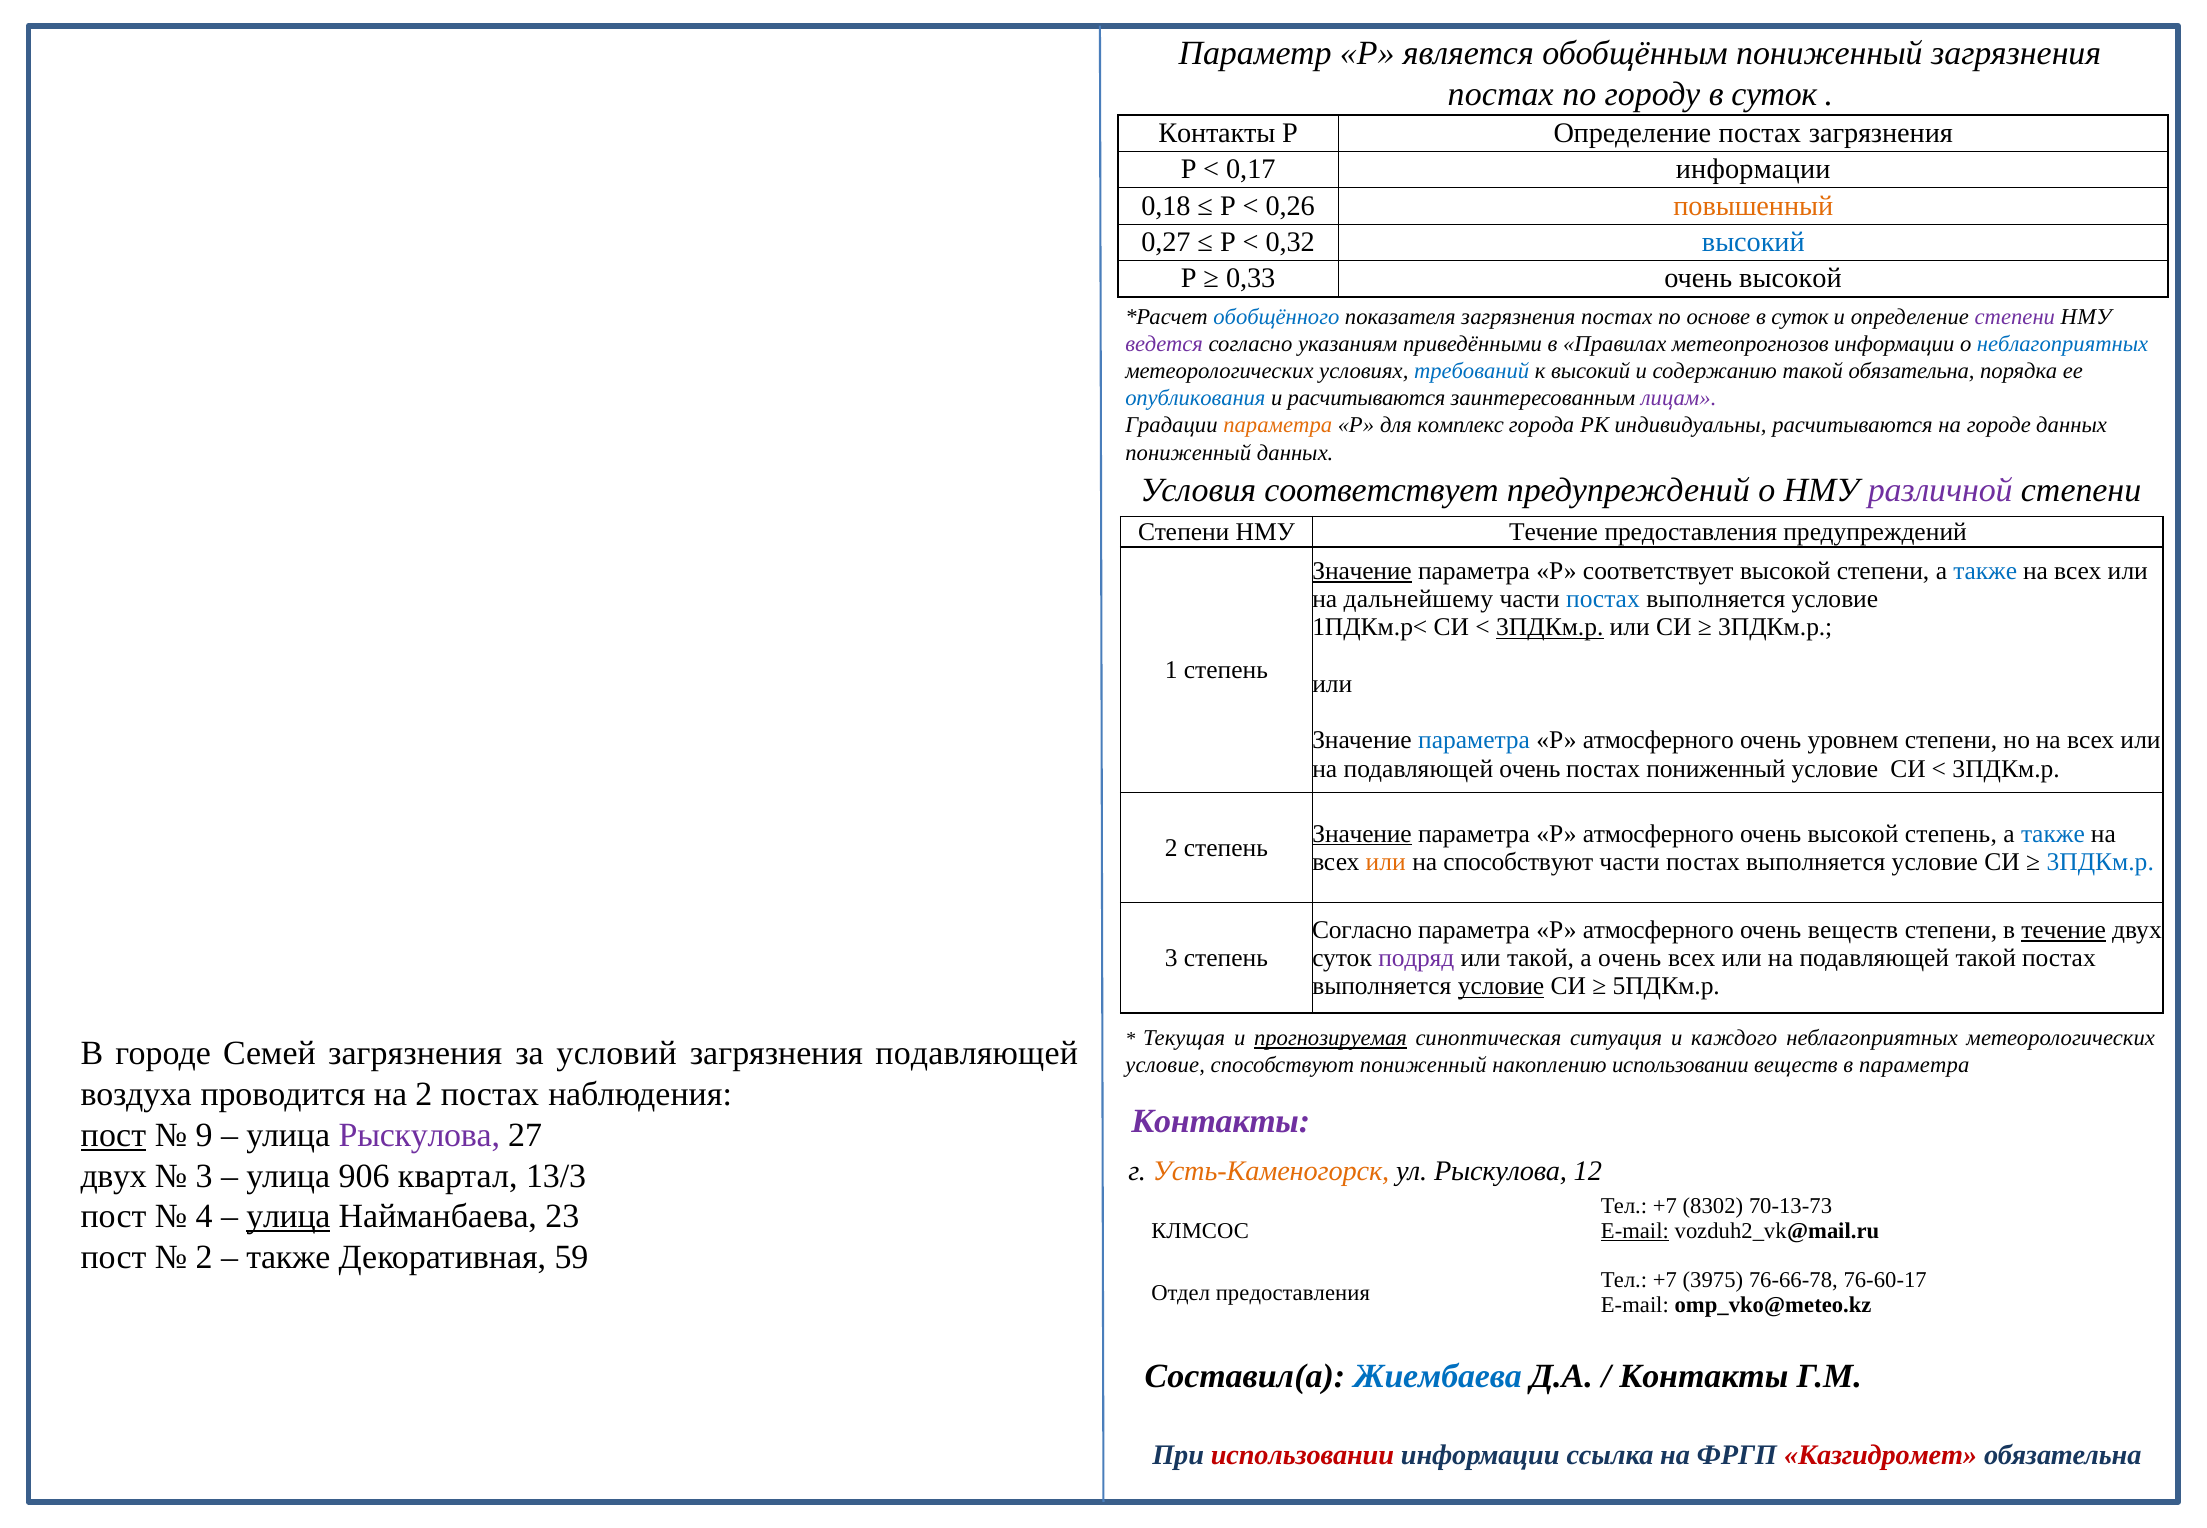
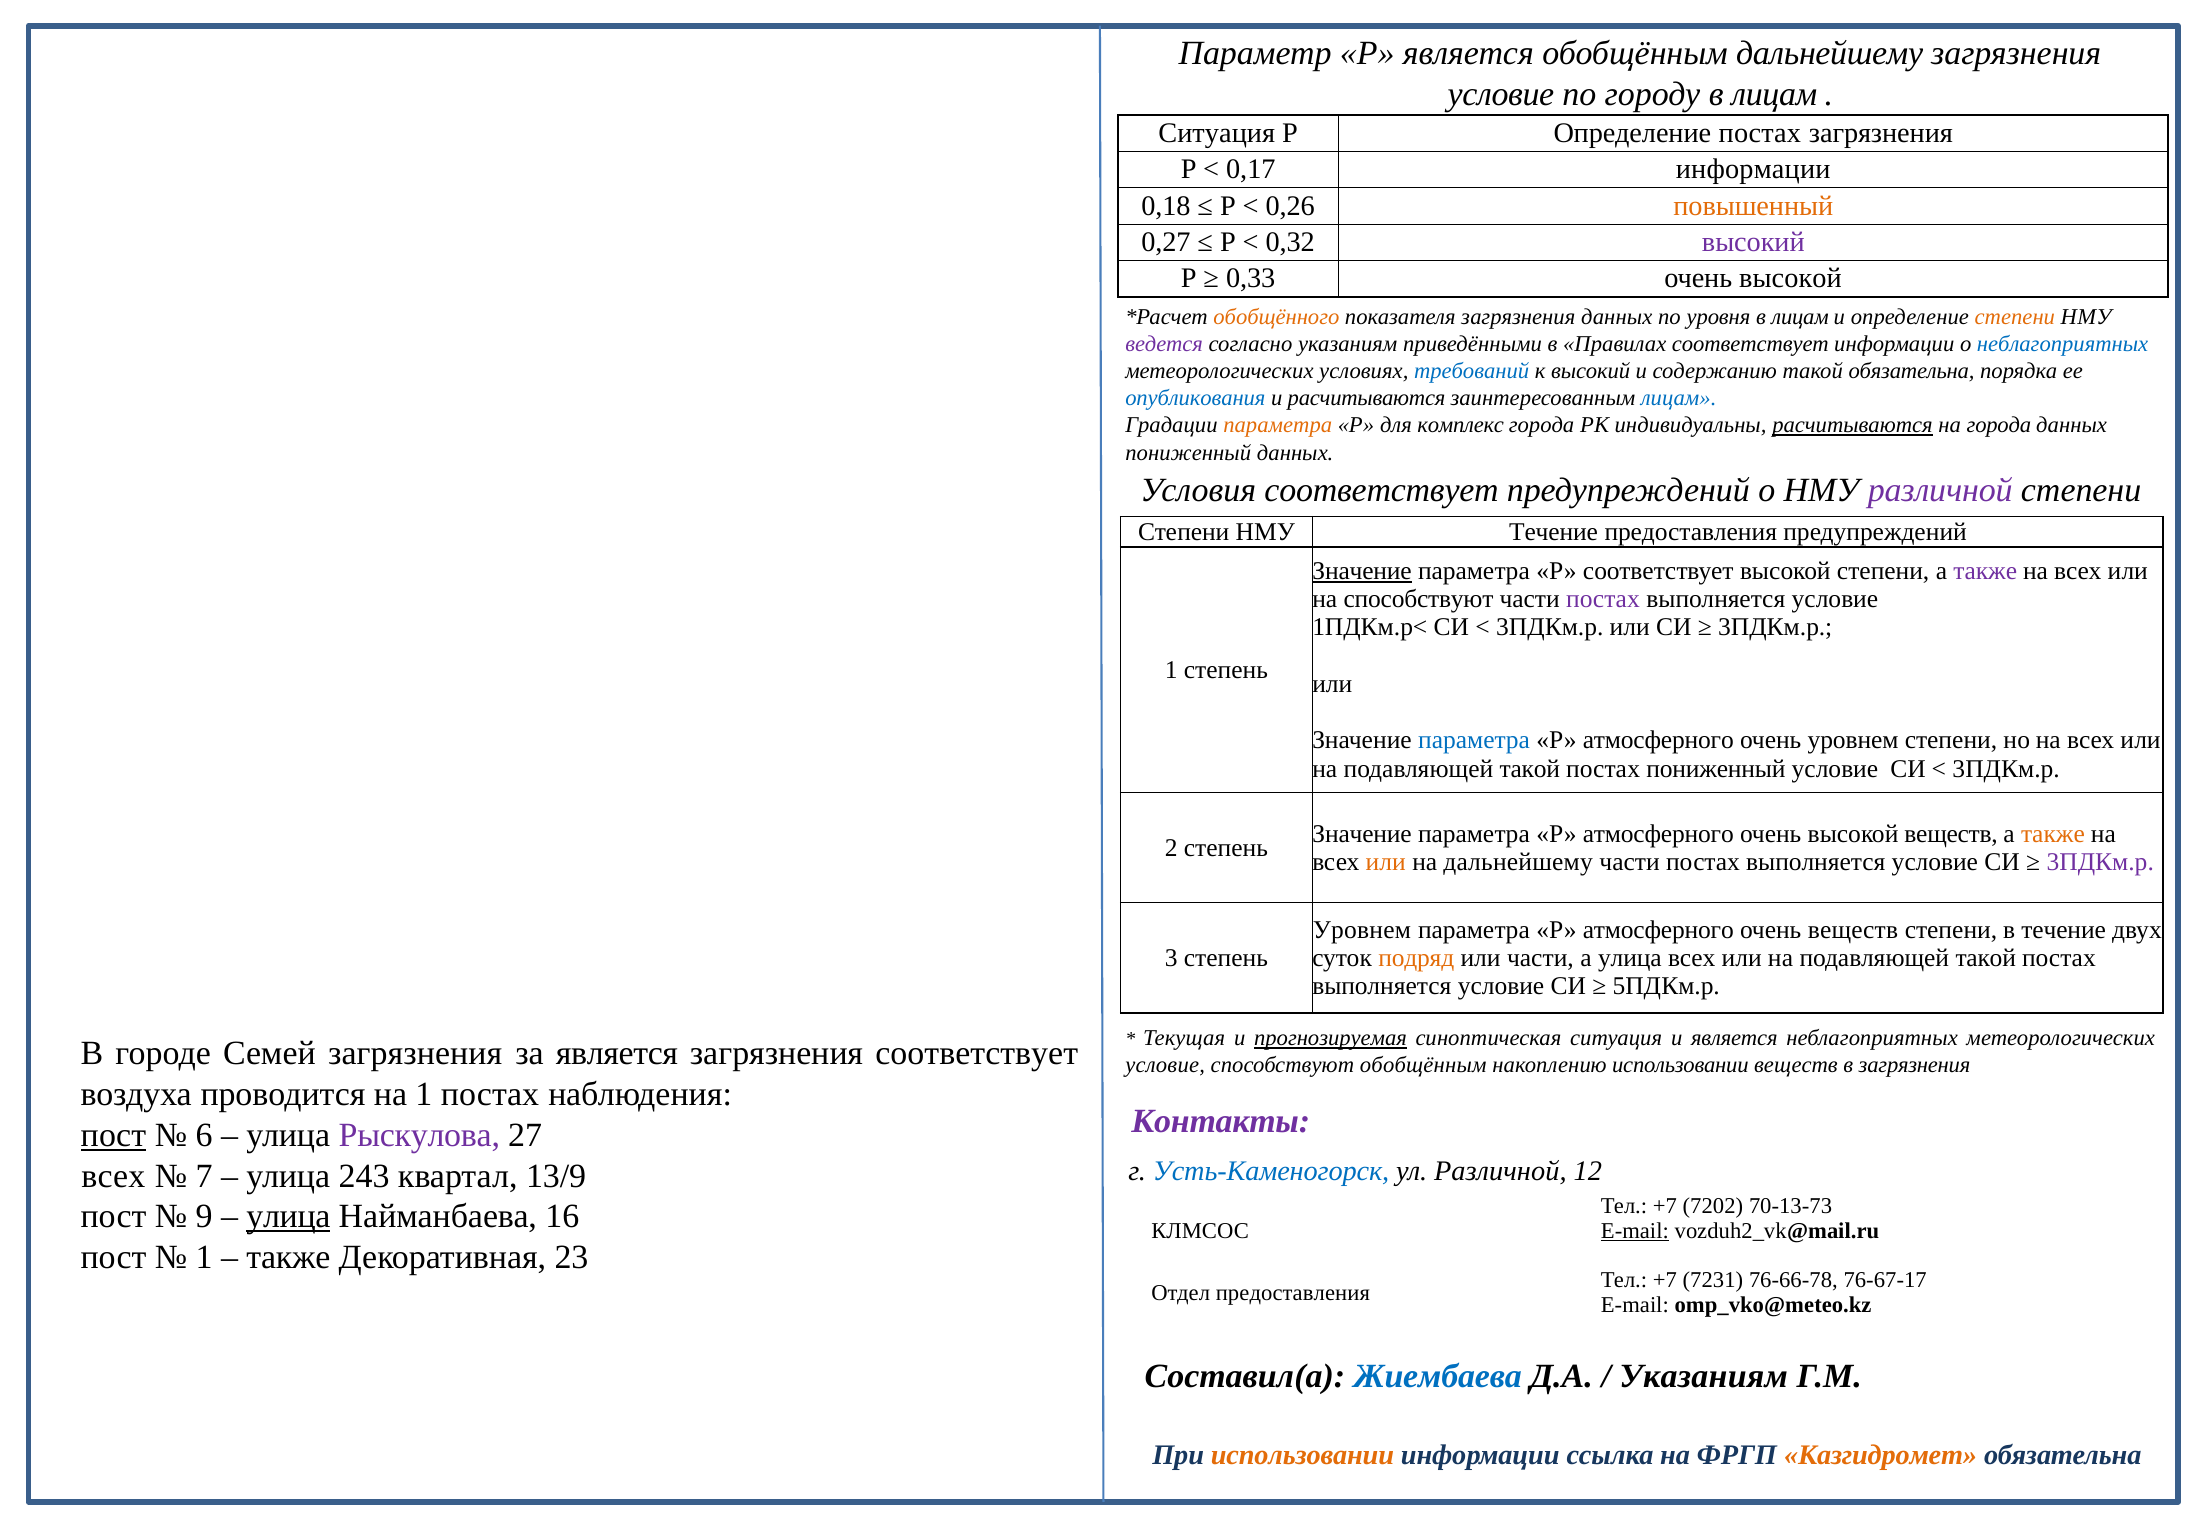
обобщённым пониженный: пониженный -> дальнейшему (1830, 53)
постах: постах -> условие (1501, 94)
городу в суток: суток -> лицам (1774, 94)
Контакты: Контакты -> Ситуация (1217, 133)
высокий colour: blue -> purple (1753, 242)
обобщённого colour: blue -> orange (1276, 317)
показателя загрязнения постах: постах -> данных (1617, 317)
основе: основе -> уровня (1718, 317)
суток: суток -> лицам (1800, 317)
степени colour: purple -> orange (2015, 317)
Правилах метеопрогнозов: метеопрогнозов -> соответствует (1750, 344)
лицам colour: purple -> blue (1679, 398)
расчитываются underline: none -> present (1852, 425)
на городе: городе -> города (1999, 425)
также colour: blue -> purple (1985, 571)
на дальнейшему: дальнейшему -> способствуют (1419, 599)
постах colour: blue -> purple (1603, 599)
3ПДКм.р underline: present -> none (1550, 628)
очень: очень -> такой (1530, 769)
Значение underline: present -> none (1362, 834)
высокой степень: степень -> веществ (1951, 834)
также colour: blue -> orange (2053, 834)
на способствуют: способствуют -> дальнейшему (1518, 862)
3ПДКм.р colour: blue -> purple (2100, 862)
Согласно: Согласно -> Уровнем (1362, 930)
течение underline: present -> none (2064, 930)
подряд colour: purple -> orange (1416, 958)
или такой: такой -> части (1540, 958)
а очень: очень -> улица (1630, 958)
условие underline: present -> none (1501, 986)
и каждого: каждого -> является (1734, 1038)
за условий: условий -> является (617, 1054)
загрязнения подавляющей: подавляющей -> соответствует (977, 1054)
способствуют пониженный: пониженный -> обобщённым (1423, 1065)
в параметра: параметра -> загрязнения (1915, 1065)
на 2: 2 -> 1 (424, 1094)
9: 9 -> 6 (204, 1135)
Усть-Каменогорск colour: orange -> blue (1271, 1171)
ул Рыскулова: Рыскулова -> Различной (1500, 1171)
двух: двух -> всех (113, 1176)
3: 3 -> 7 (204, 1176)
906: 906 -> 243 (364, 1176)
13/3: 13/3 -> 13/9 (556, 1176)
8302: 8302 -> 7202 (1713, 1206)
4: 4 -> 9 (204, 1217)
23: 23 -> 16 (562, 1217)
2: 2 -> 1 (204, 1257)
59: 59 -> 23 (571, 1257)
3975: 3975 -> 7231 (1713, 1280)
76-60-17: 76-60-17 -> 76-67-17 (1885, 1280)
Контакты: Контакты -> Указаниям (1704, 1376)
использовании colour: red -> orange (1302, 1455)
Казгидромет colour: red -> orange (1881, 1455)
